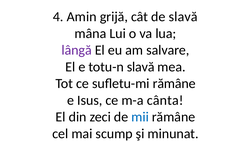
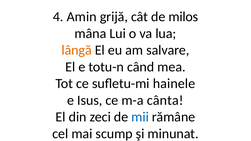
de slavă: slavă -> milos (183, 17)
lângă colour: purple -> orange (77, 50)
totu-n slavă: slavă -> când (141, 67)
sufletu-mi rămâne: rămâne -> hainele (174, 84)
